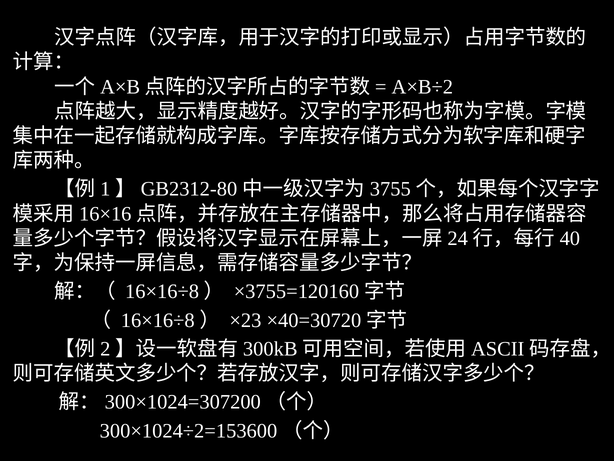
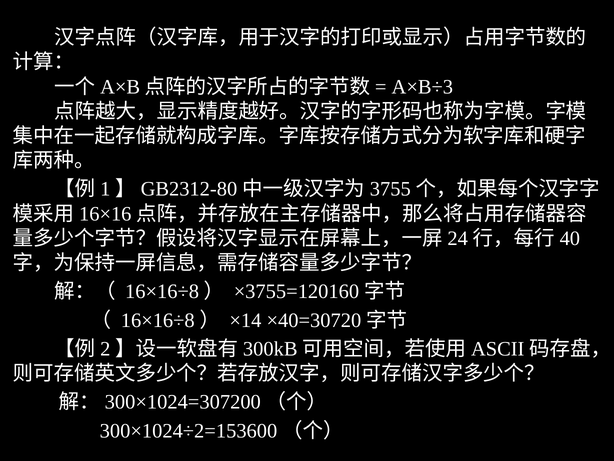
A×B÷2: A×B÷2 -> A×B÷3 (422, 87)
×23: ×23 -> ×14 (245, 320)
